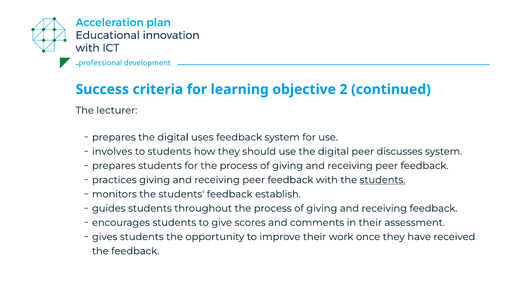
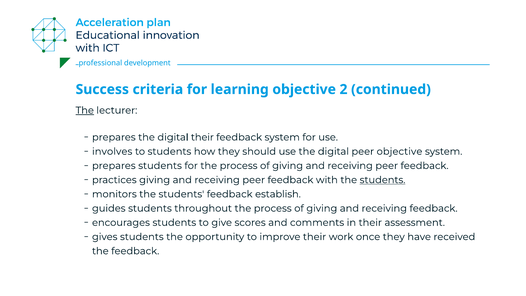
The underline: none -> present (85, 110)
digital uses: uses -> their (202, 137)
peer discusses: discusses -> objective (399, 151)
